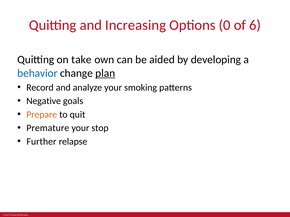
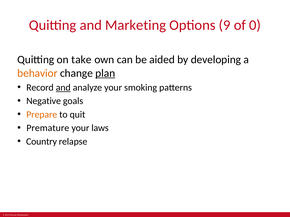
Increasing: Increasing -> Marketing (136, 25)
0: 0 -> 9 (225, 25)
6: 6 -> 0 (255, 25)
behavior colour: blue -> orange (37, 73)
and underline: none -> present (63, 88)
stop: stop -> laws (100, 128)
Further: Further -> Country (42, 142)
